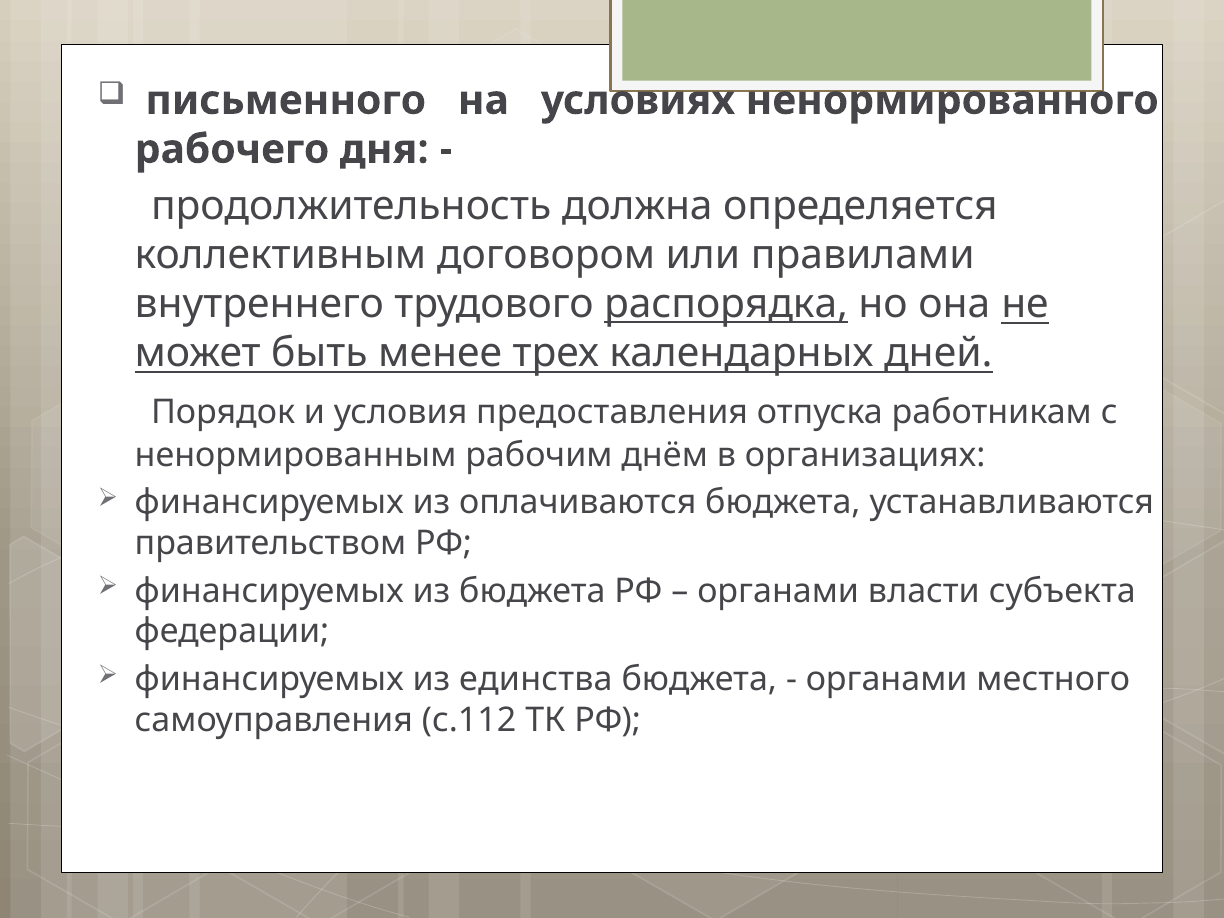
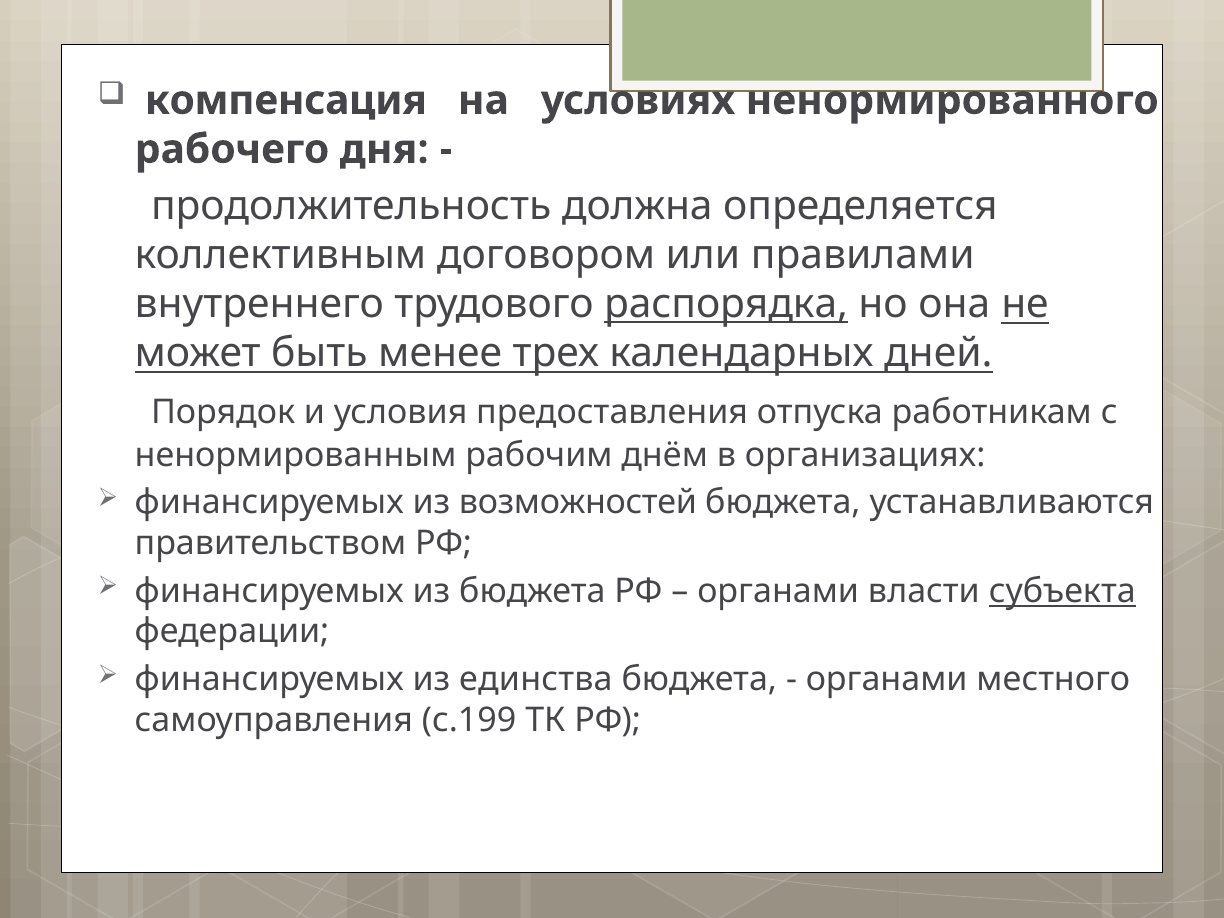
письменного: письменного -> компенсация (286, 100)
оплачиваются: оплачиваются -> возможностей (578, 502)
субъекта underline: none -> present (1062, 591)
с.112: с.112 -> с.199 (469, 720)
